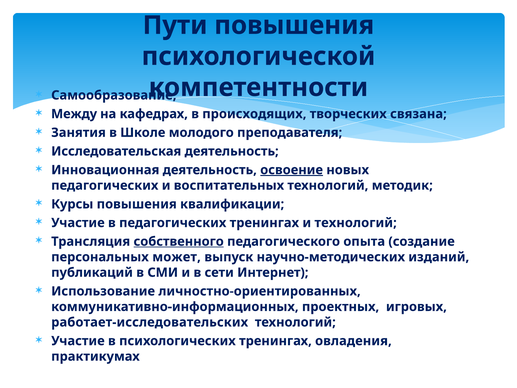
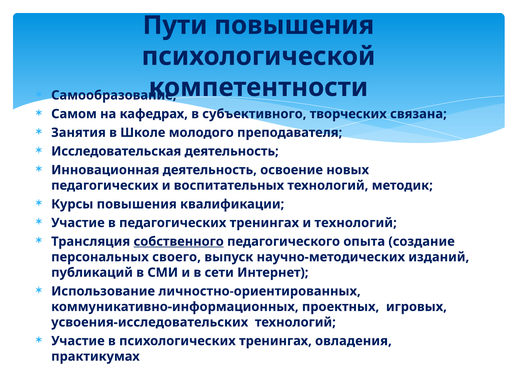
Между: Между -> Самом (74, 114)
происходящих: происходящих -> субъективного (254, 114)
освоение underline: present -> none (292, 170)
может: может -> своего (177, 257)
работает-исследовательских: работает-исследовательских -> усвоения-исследовательских (150, 322)
